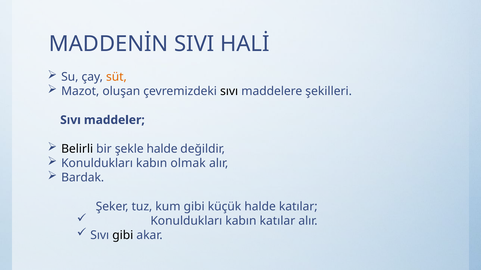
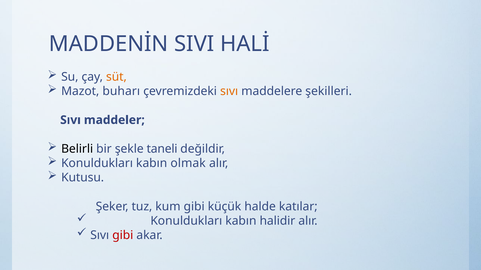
oluşan: oluşan -> buharı (121, 91)
sıvı colour: black -> orange (229, 91)
şekle halde: halde -> taneli (162, 149)
Bardak: Bardak -> Kutusu (83, 178)
kabın katılar: katılar -> halidir (277, 221)
gibi colour: black -> red (123, 236)
